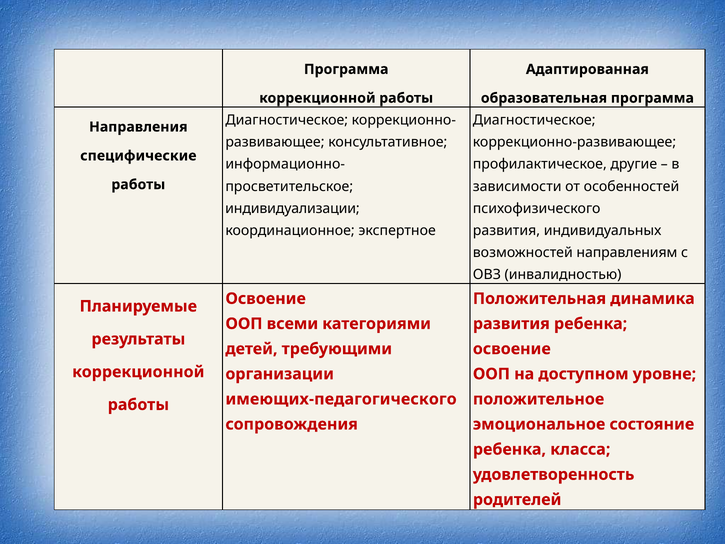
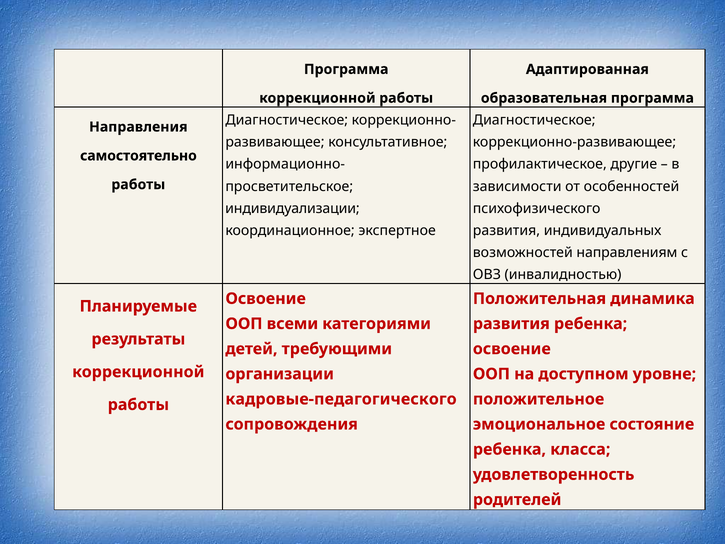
специфические: специфические -> самостоятельно (138, 156)
имеющих-педагогического: имеющих-педагогического -> кадровые-педагогического (341, 399)
